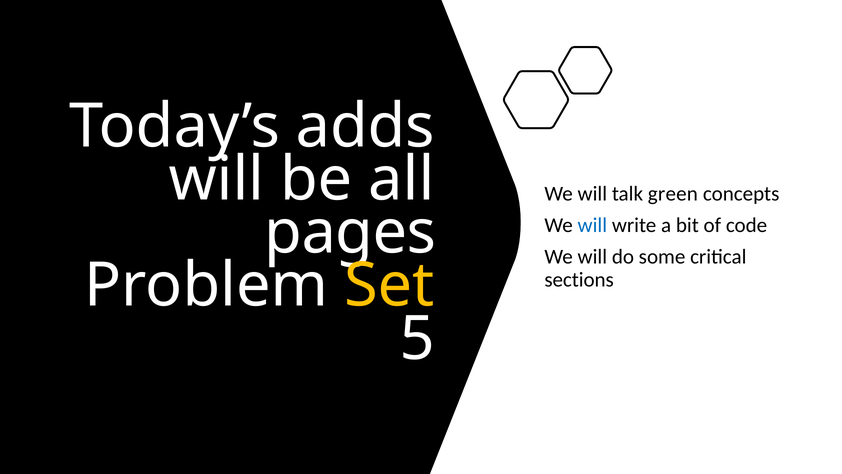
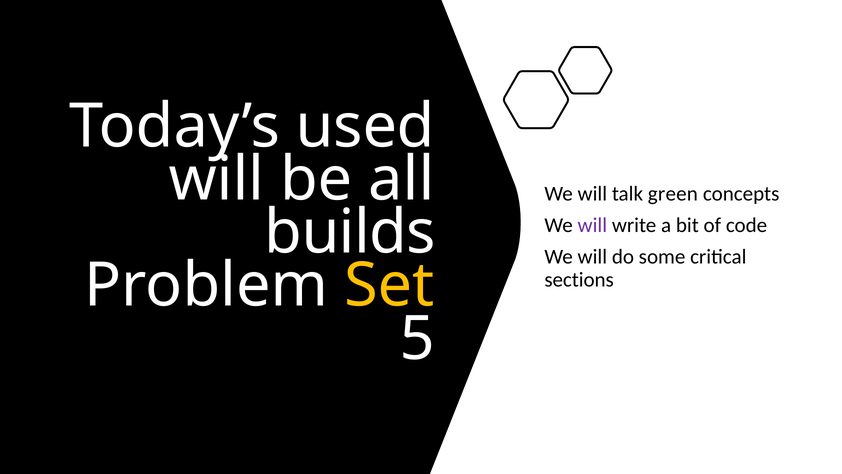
adds: adds -> used (365, 126)
pages: pages -> builds (350, 232)
will colour: blue -> purple (592, 225)
